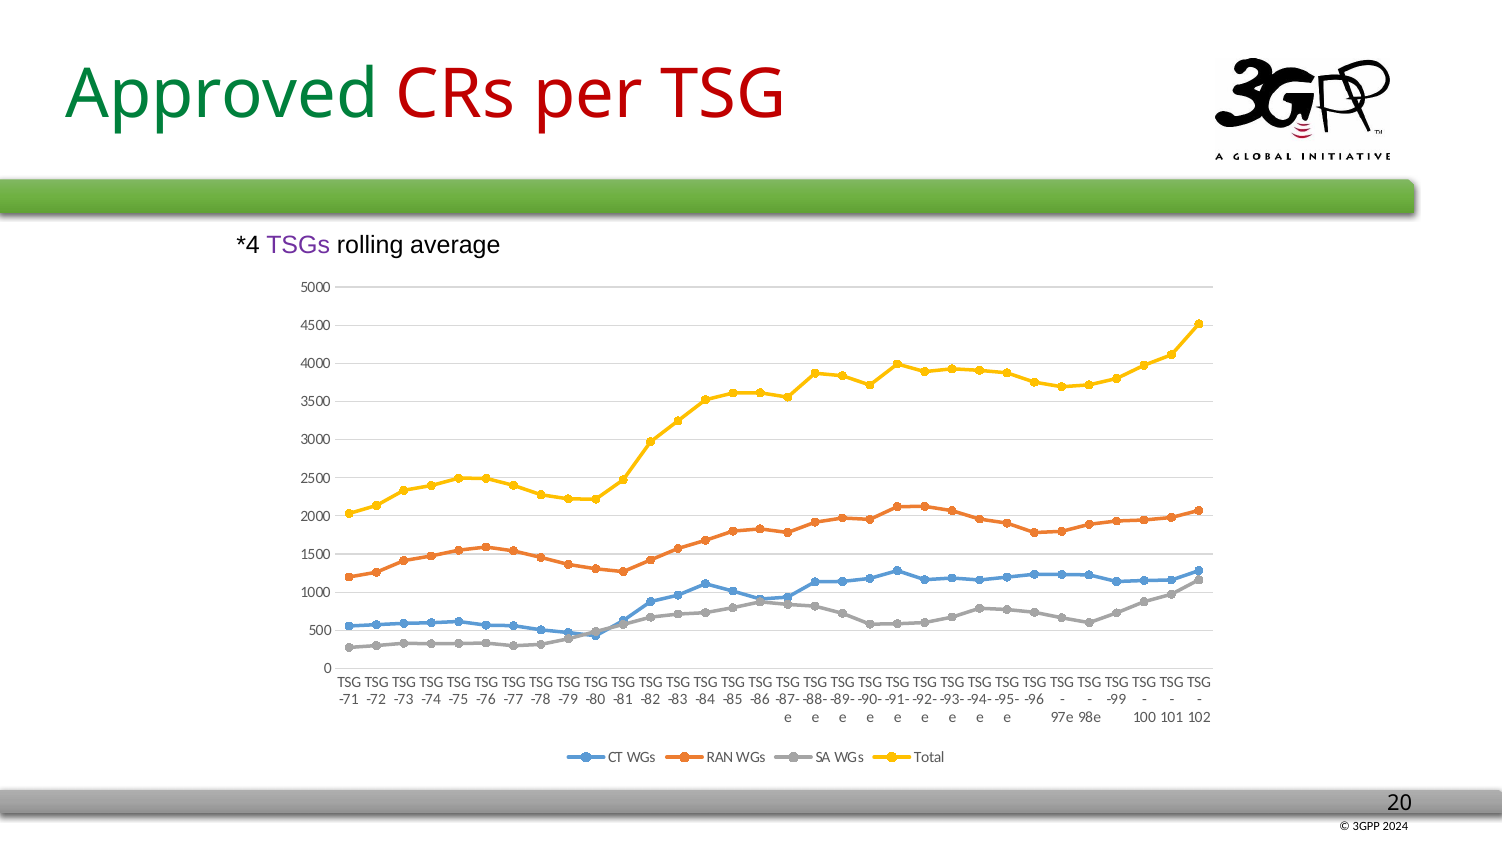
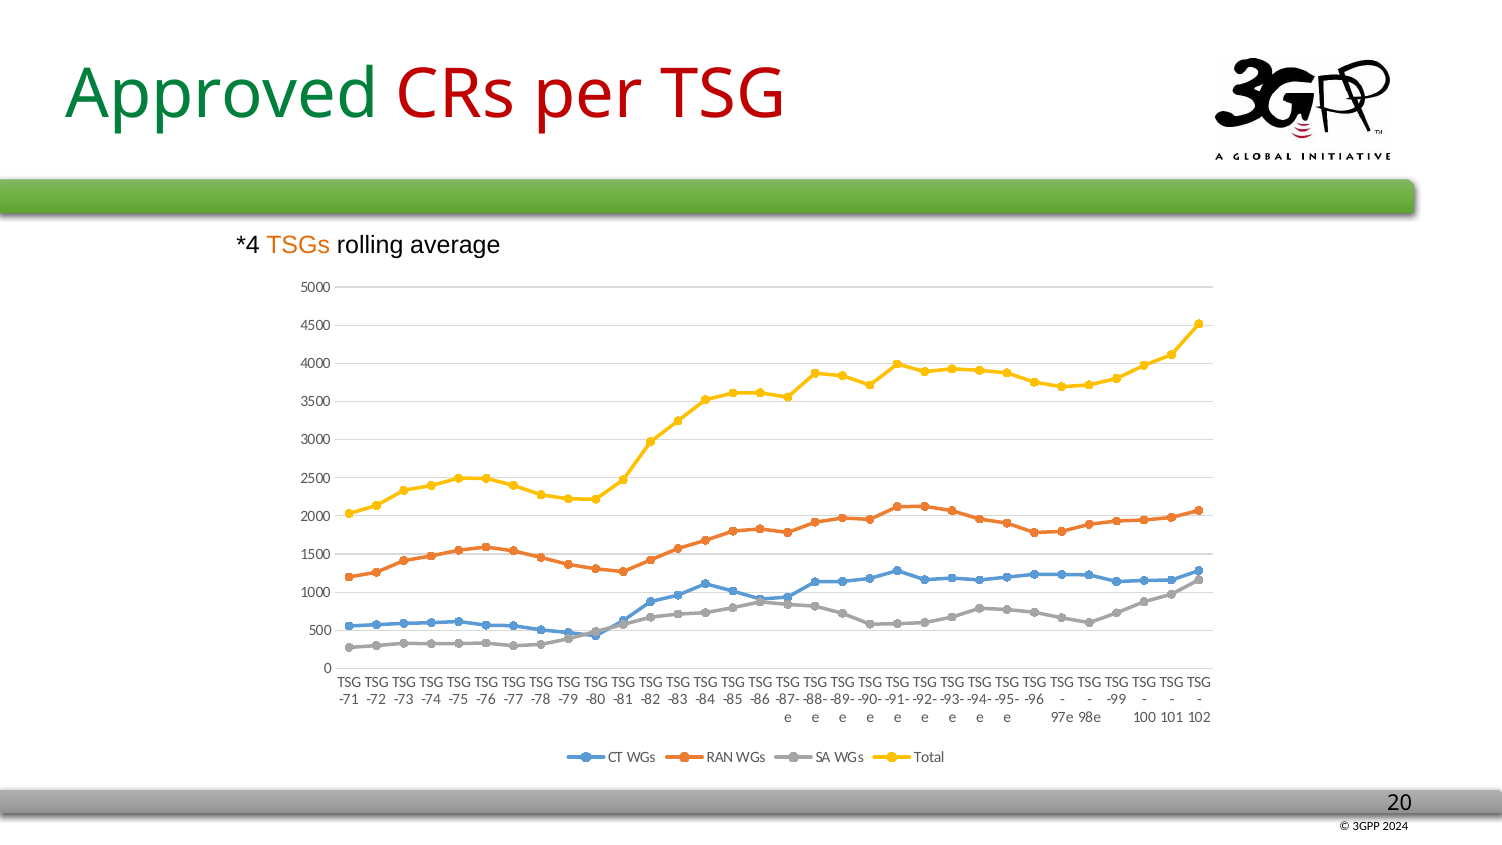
TSGs colour: purple -> orange (298, 245)
